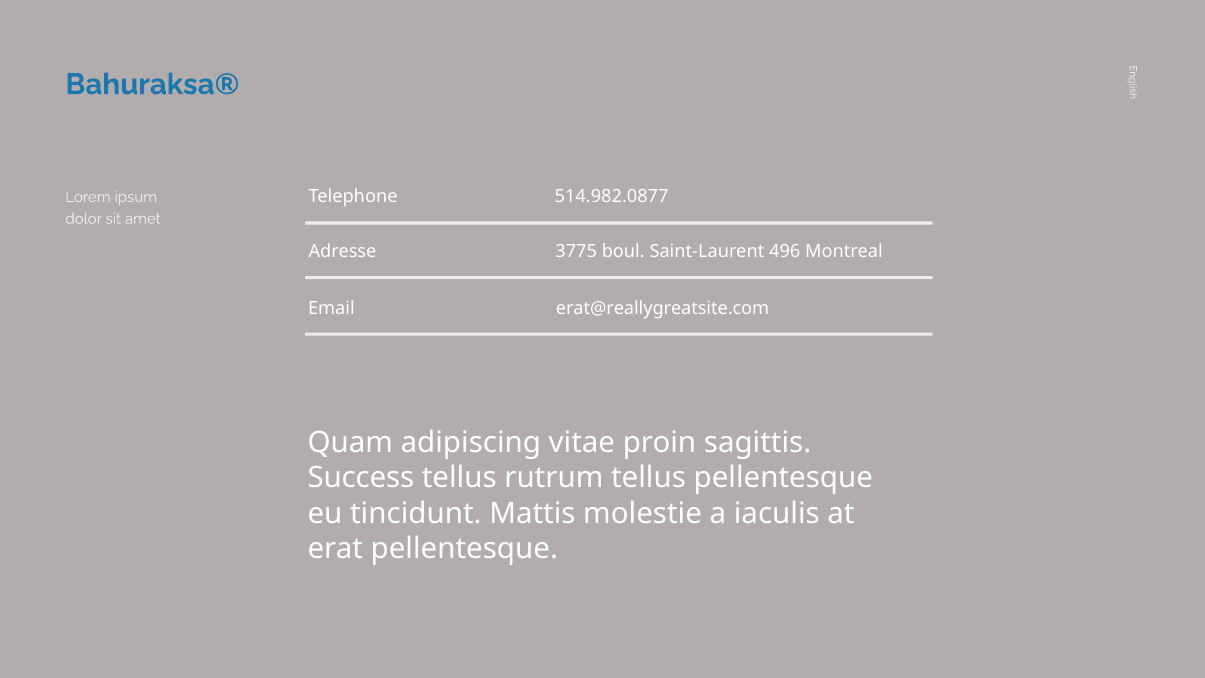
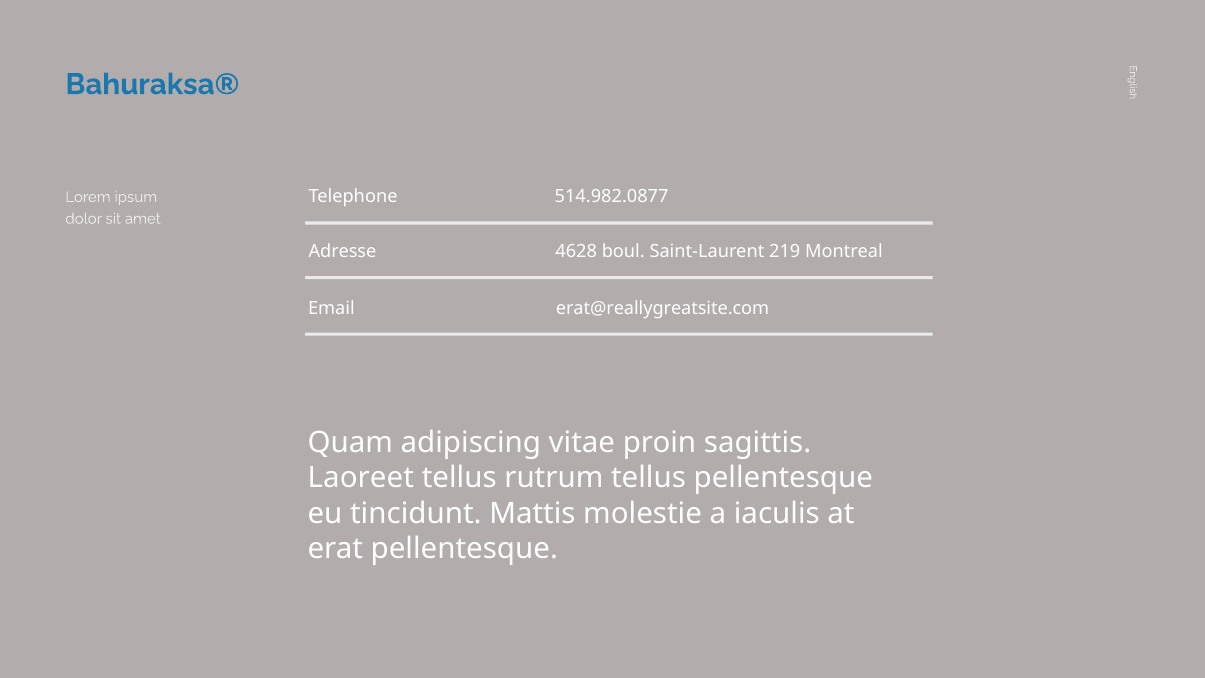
3775: 3775 -> 4628 (576, 251)
496: 496 -> 219 (785, 251)
Success: Success -> Laoreet (361, 478)
